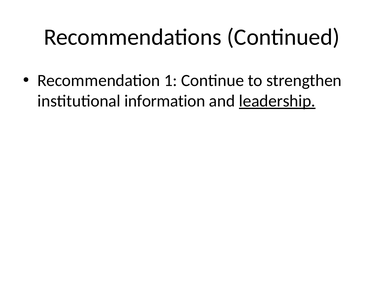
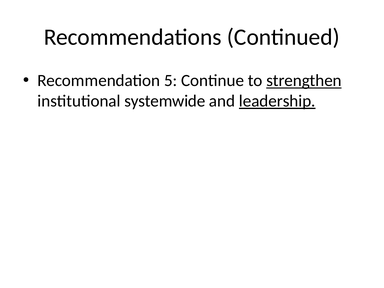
1: 1 -> 5 (171, 81)
strengthen underline: none -> present (304, 81)
information: information -> systemwide (165, 101)
